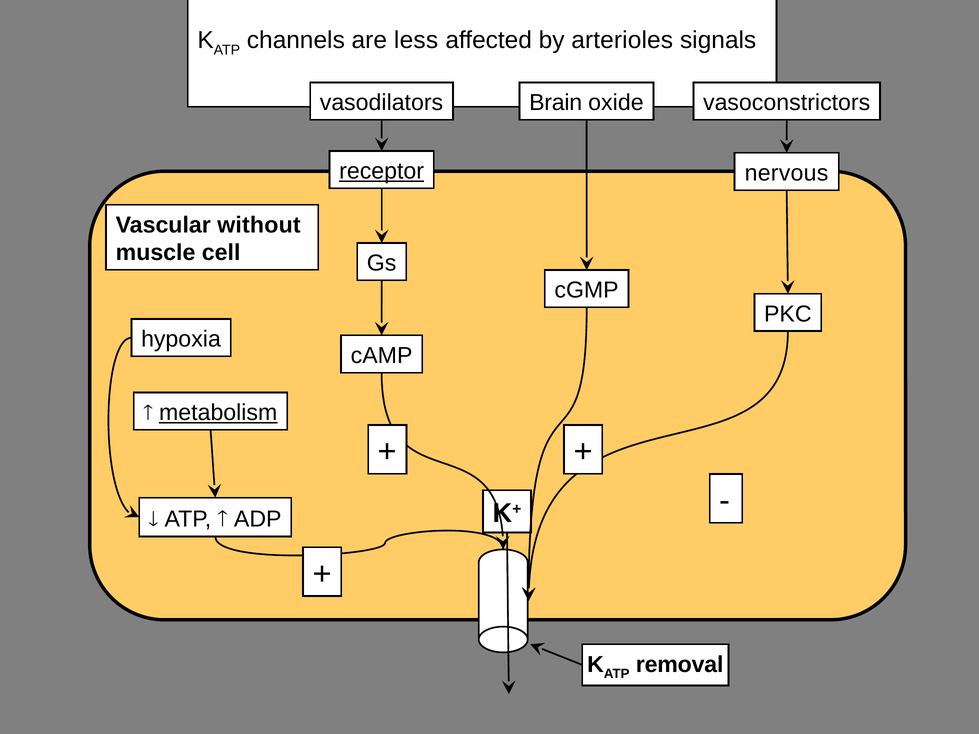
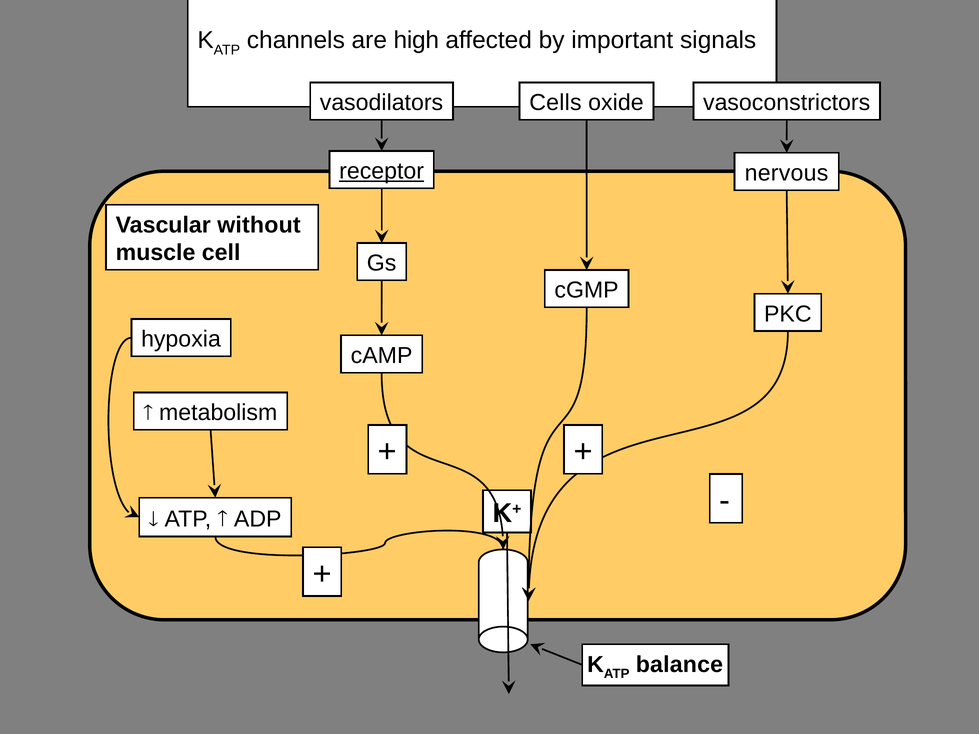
less: less -> high (416, 40)
arterioles: arterioles -> important (622, 40)
Brain: Brain -> Cells (555, 103)
metabolism underline: present -> none (218, 413)
removal: removal -> balance (679, 665)
